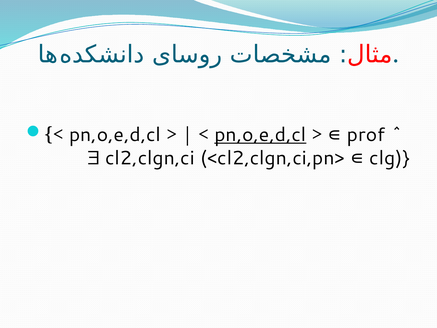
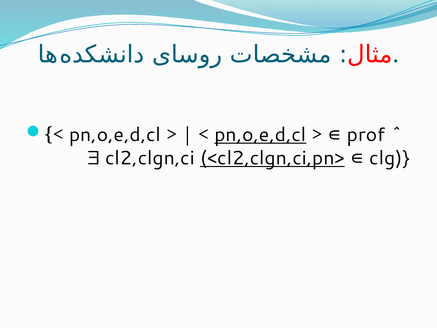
<cl2,clgn,ci,pn> underline: none -> present (272, 158)
